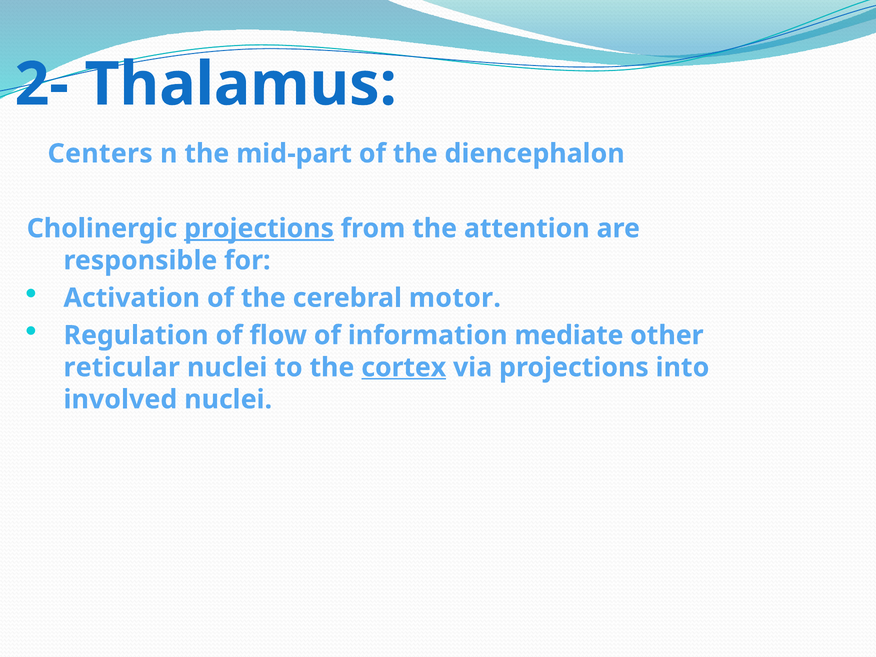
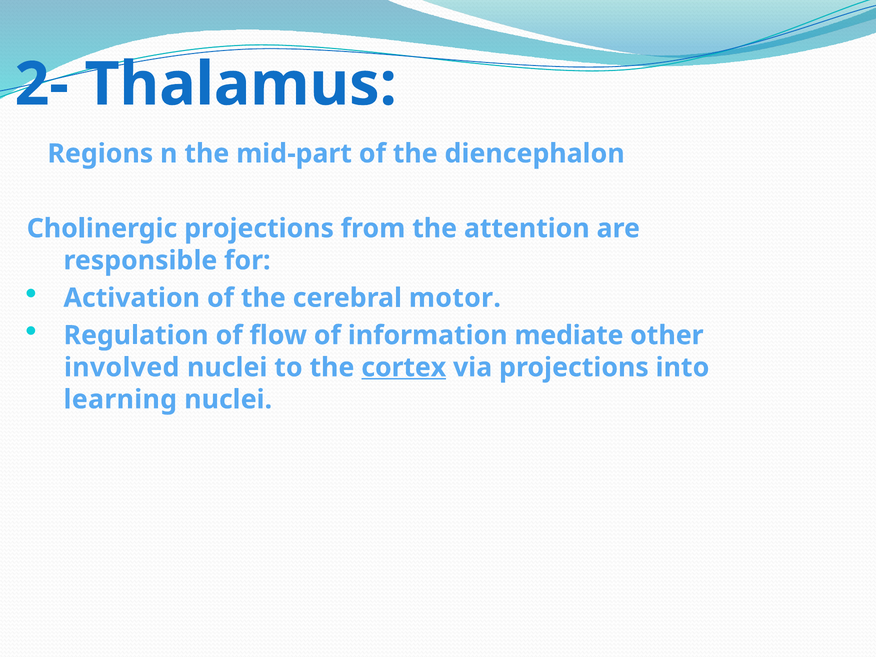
Centers: Centers -> Regions (100, 154)
projections underline: present -> none (259, 228)
reticular: reticular -> involved (122, 367)
involved: involved -> learning (120, 400)
